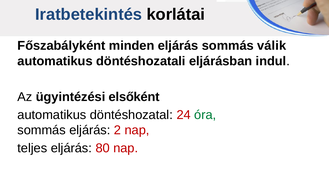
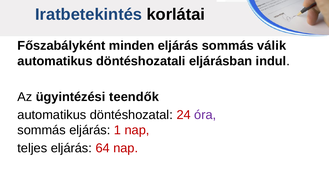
elsőként: elsőként -> teendők (134, 97)
óra colour: green -> purple (205, 115)
2: 2 -> 1 (118, 130)
80: 80 -> 64 (103, 148)
